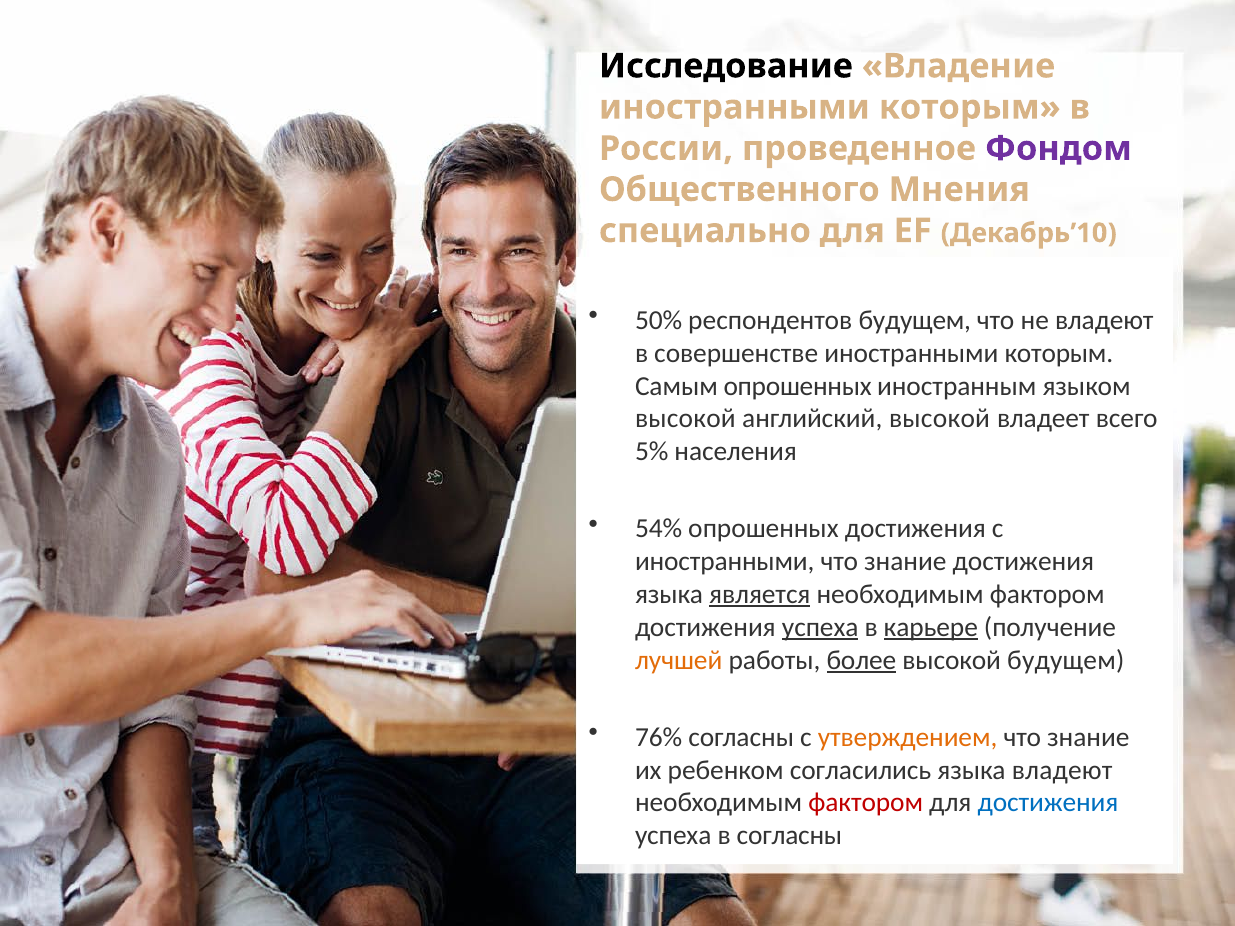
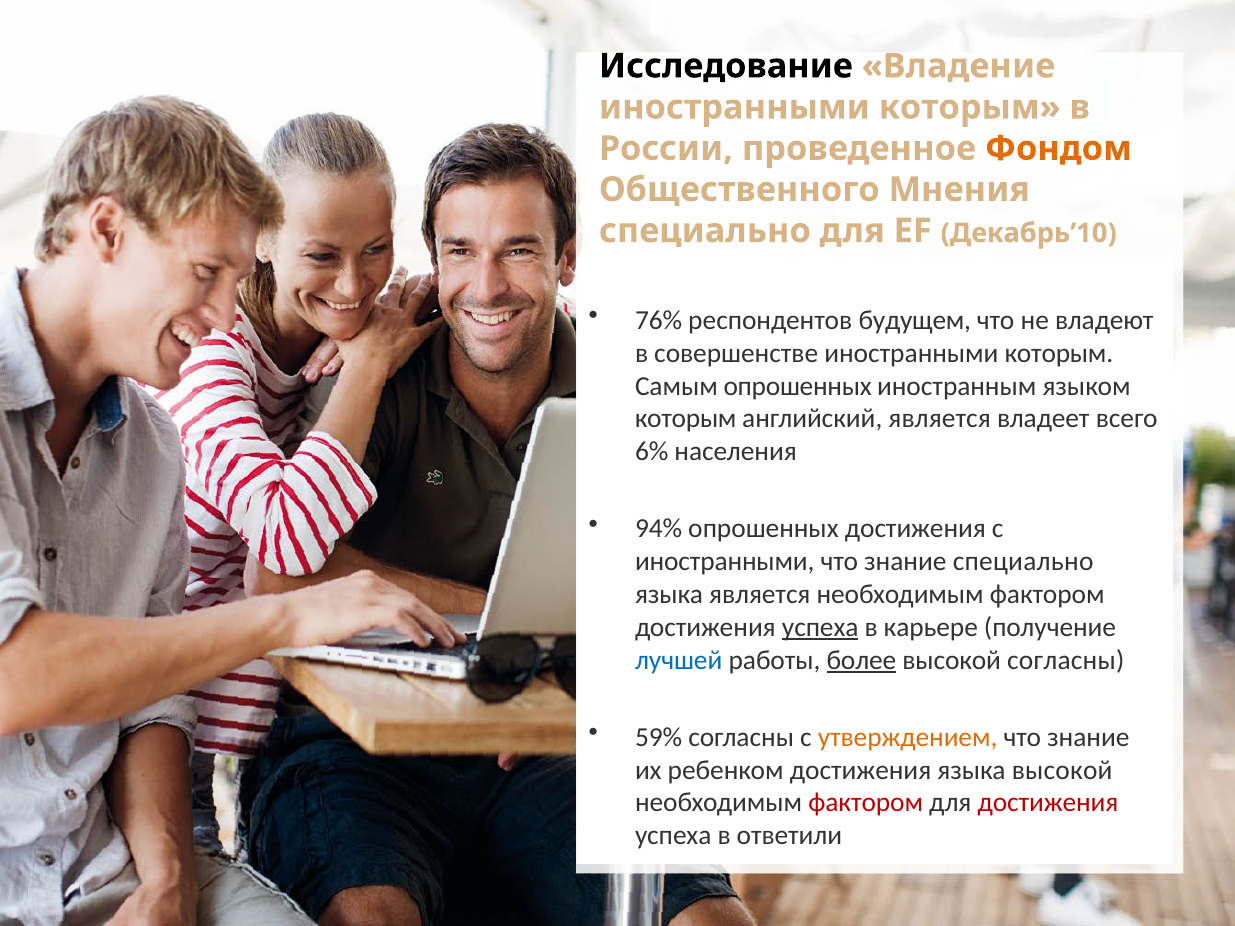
Фондом colour: purple -> orange (1058, 148)
50%: 50% -> 76% (659, 320)
высокой: высокой -> которым (686, 419)
английский высокой: высокой -> является (940, 419)
5%: 5% -> 6% (652, 452)
54%: 54% -> 94% (659, 529)
знание достижения: достижения -> специально (1023, 562)
является underline: present -> none (760, 595)
карьере underline: present -> none (931, 628)
лучшей colour: orange -> blue (679, 660)
высокой будущем: будущем -> согласны (1066, 660)
76%: 76% -> 59% (659, 737)
ребенком согласились: согласились -> достижения (861, 770)
языка владеют: владеют -> высокой (1062, 770)
достижения colour: blue -> red (1048, 803)
в согласны: согласны -> ответили (789, 836)
